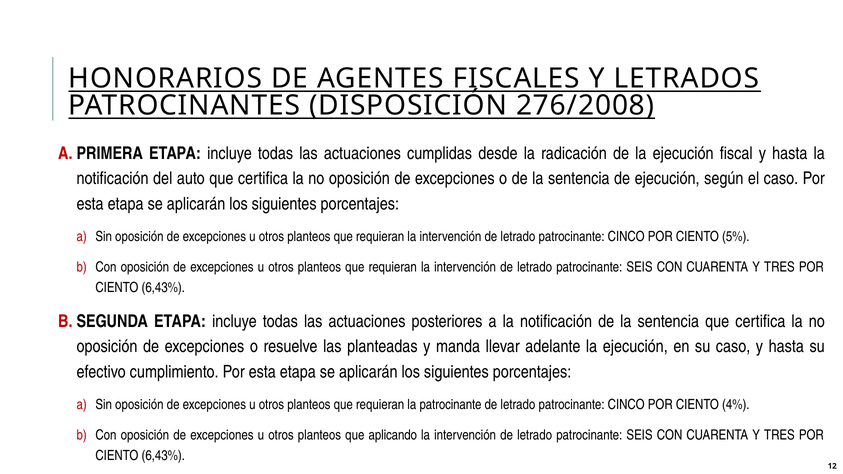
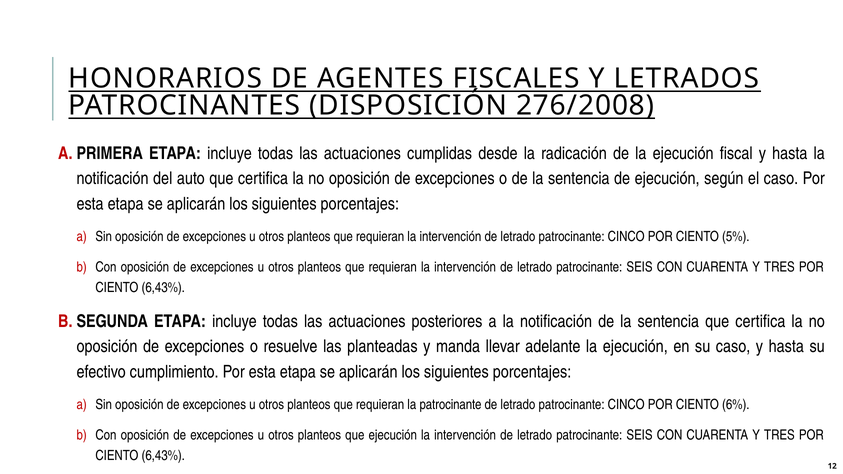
4%: 4% -> 6% (736, 405)
que aplicando: aplicando -> ejecución (393, 435)
